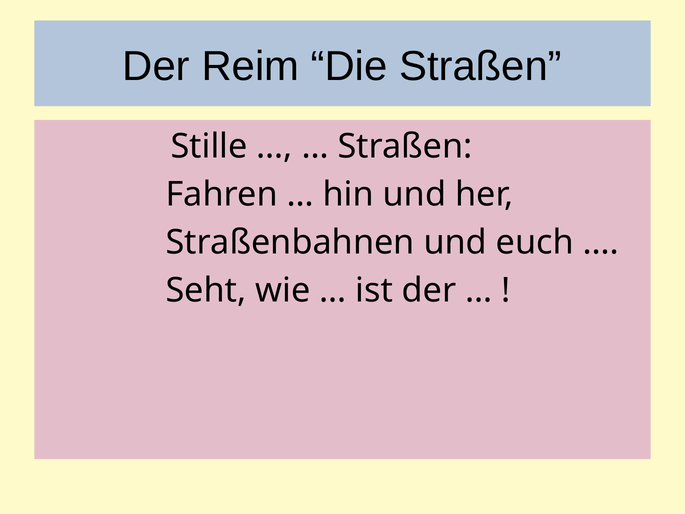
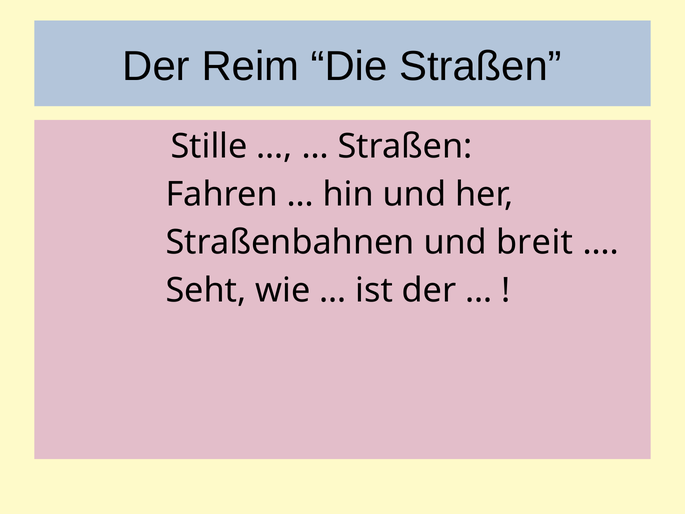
euch: euch -> breit (535, 242)
